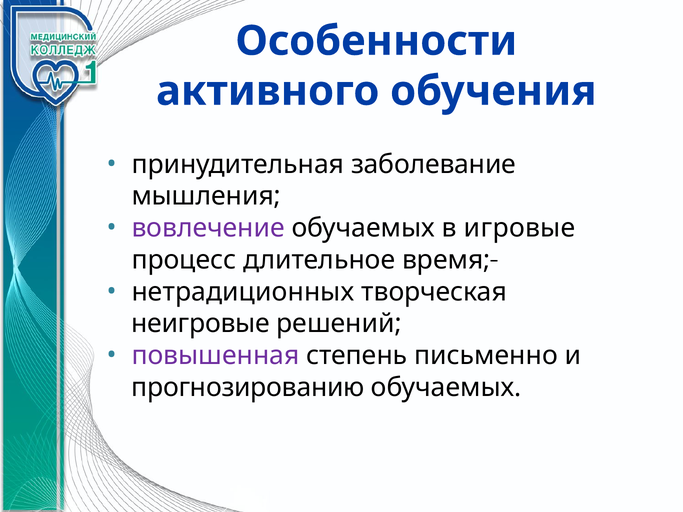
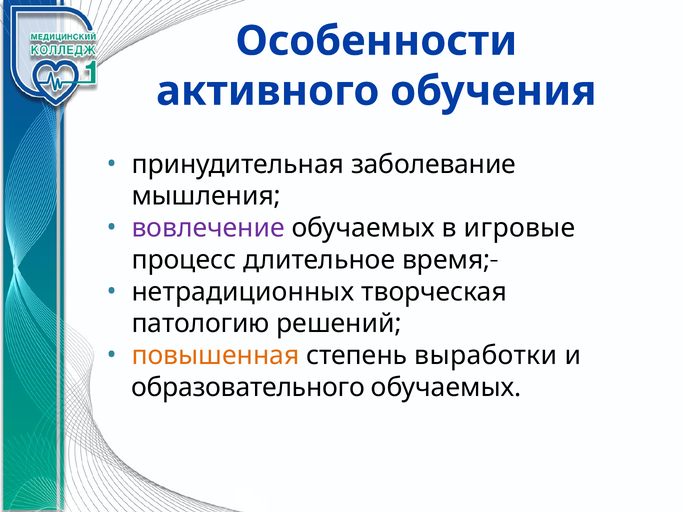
неигровые: неигровые -> патологию (201, 324)
повышенная colour: purple -> orange (215, 356)
письменно: письменно -> выработки (486, 356)
прогнозированию: прогнозированию -> образовательного (248, 388)
